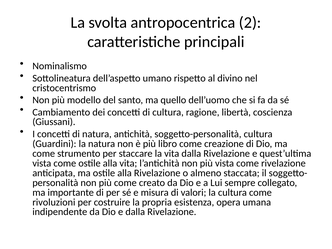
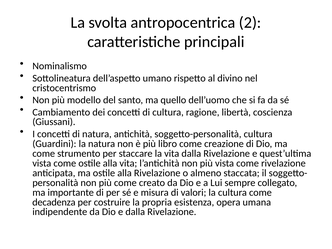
rivoluzioni: rivoluzioni -> decadenza (54, 202)
